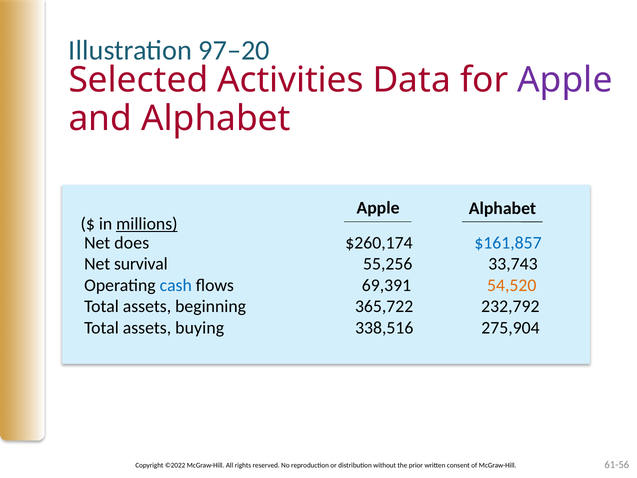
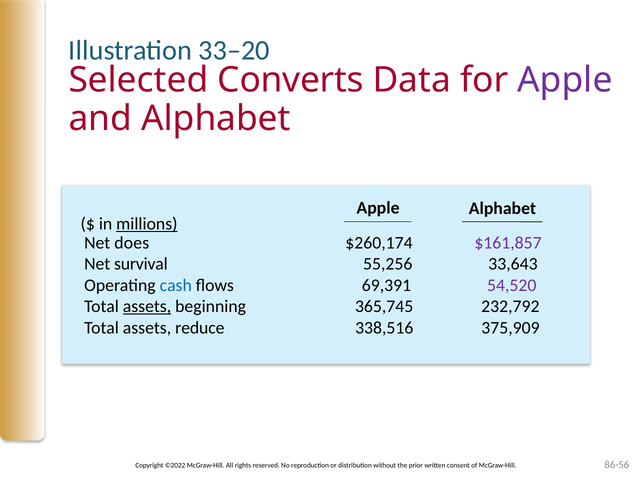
97–20: 97–20 -> 33–20 (234, 50)
Activities: Activities -> Converts (291, 80)
$161,857 colour: blue -> purple (508, 243)
33,743: 33,743 -> 33,643 (513, 264)
54,520 colour: orange -> purple (512, 285)
assets underline: none -> present (147, 306)
365,722: 365,722 -> 365,745 (384, 306)
buying: buying -> reduce (200, 328)
275,904: 275,904 -> 375,909 (510, 328)
61-56: 61-56 -> 86-56 (617, 464)
